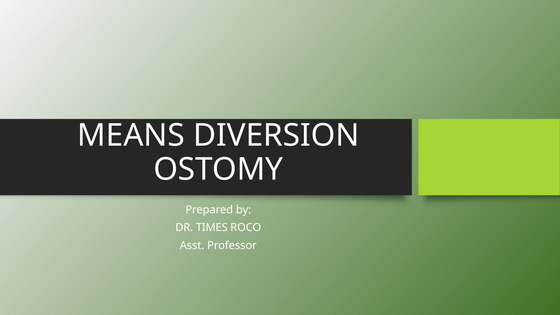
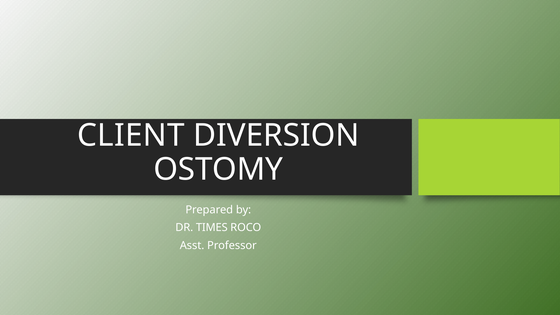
MEANS: MEANS -> CLIENT (131, 135)
